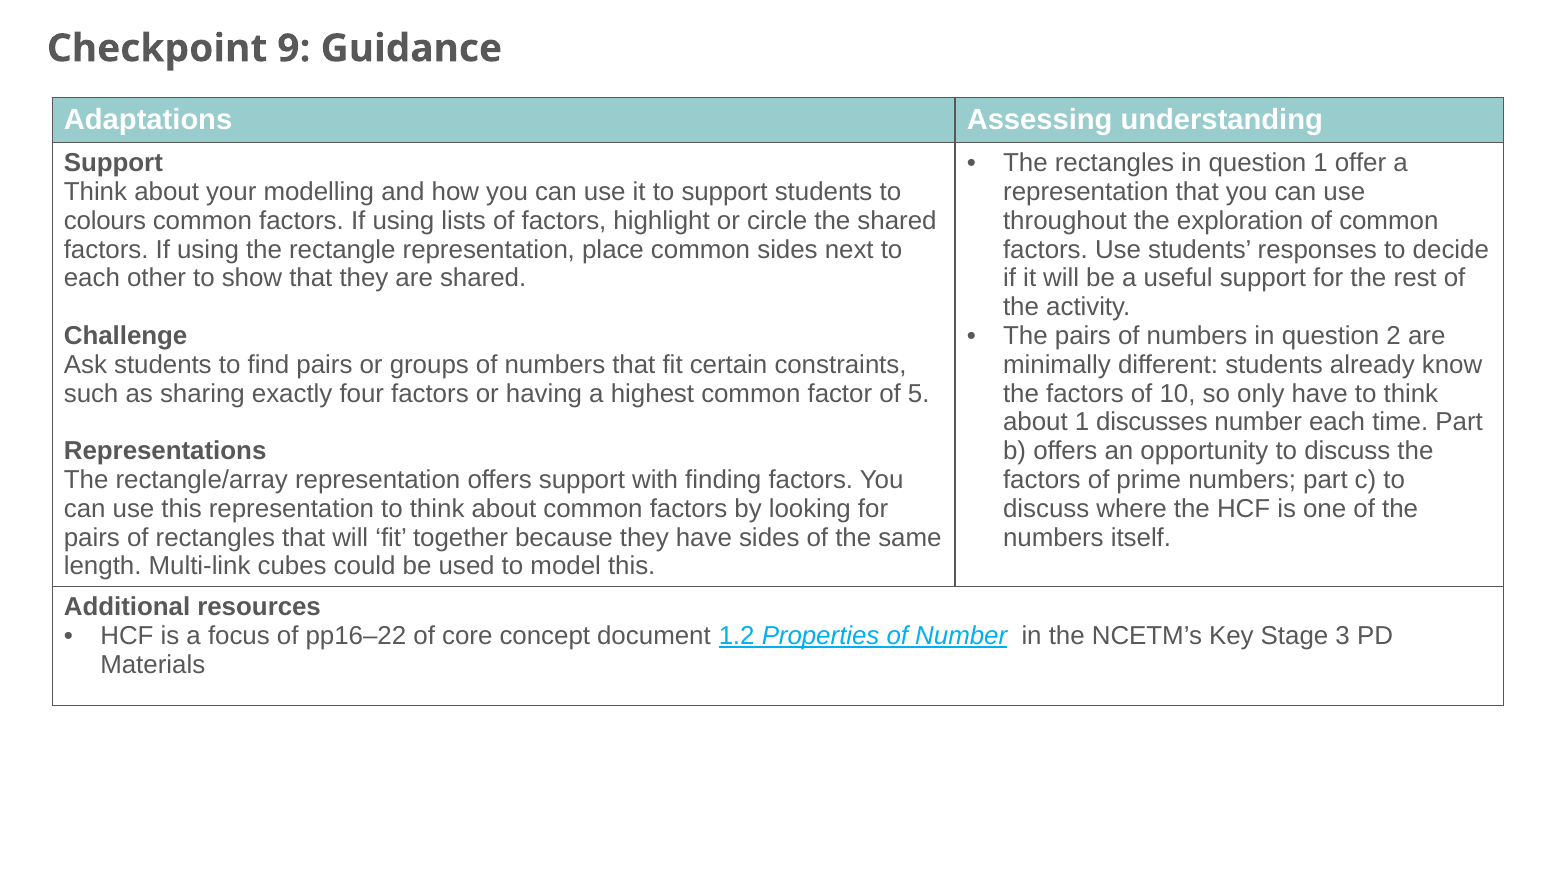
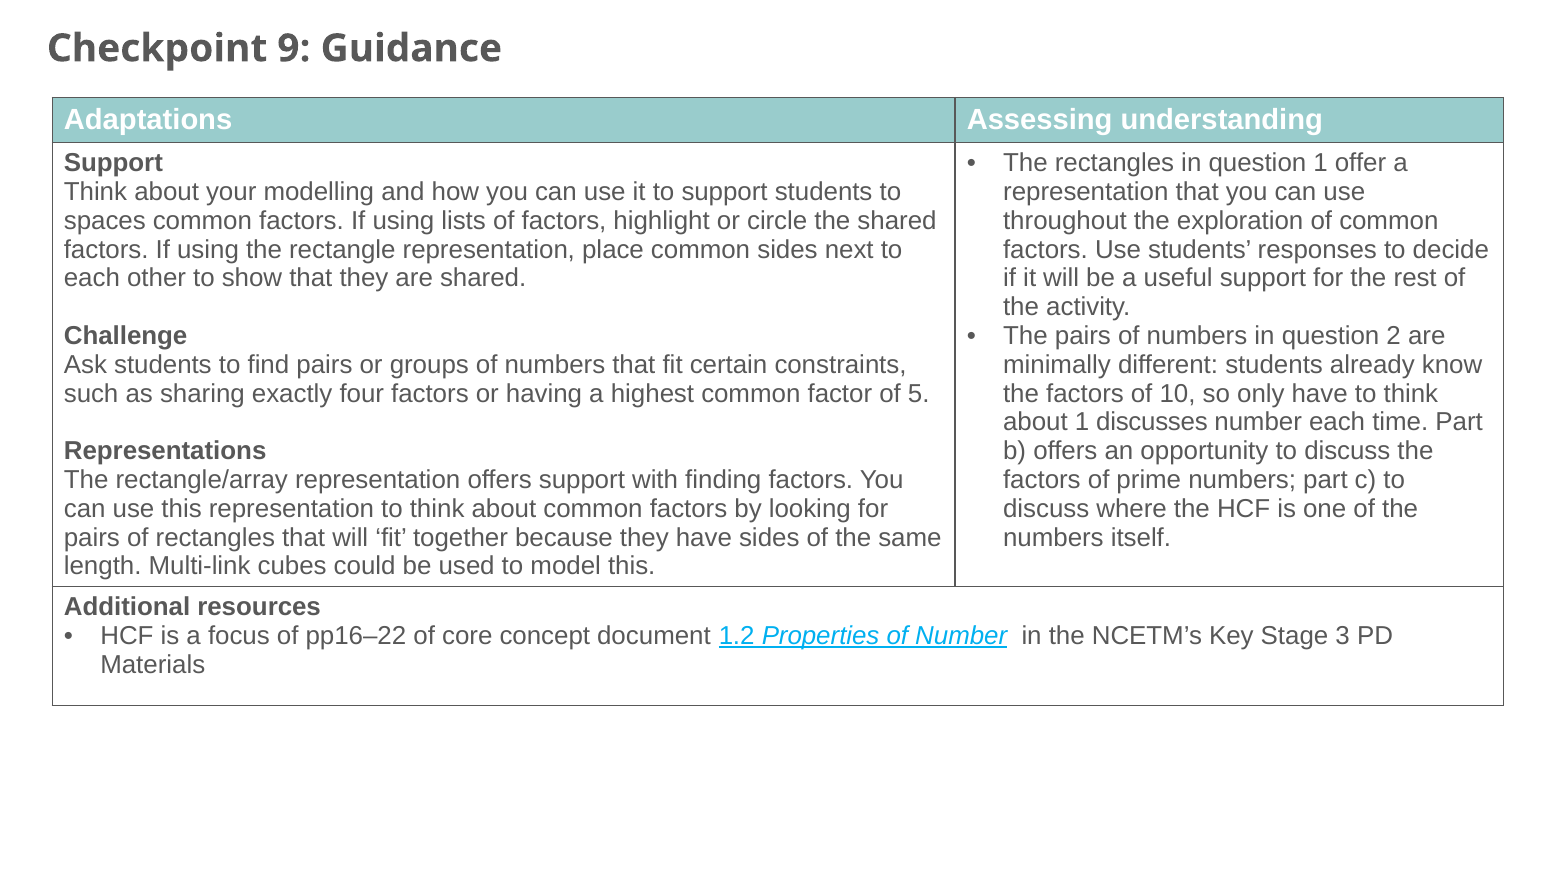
colours: colours -> spaces (105, 221)
